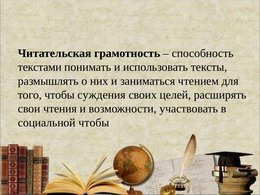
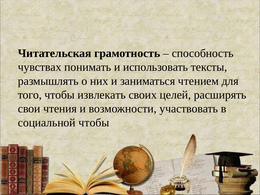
текстами: текстами -> чувствах (40, 67)
суждения: суждения -> извлекать (102, 95)
